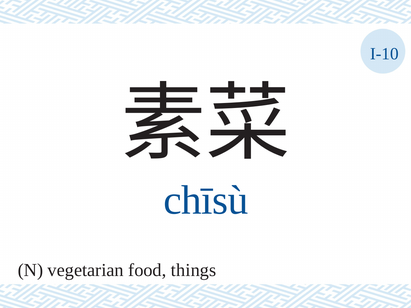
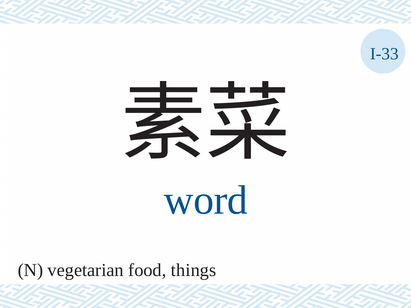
I-10: I-10 -> I-33 (384, 54)
chīsù: chīsù -> word (206, 201)
